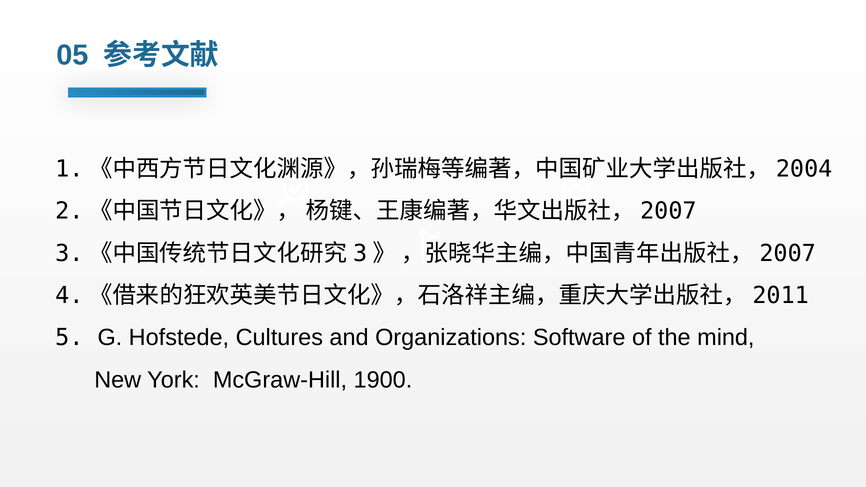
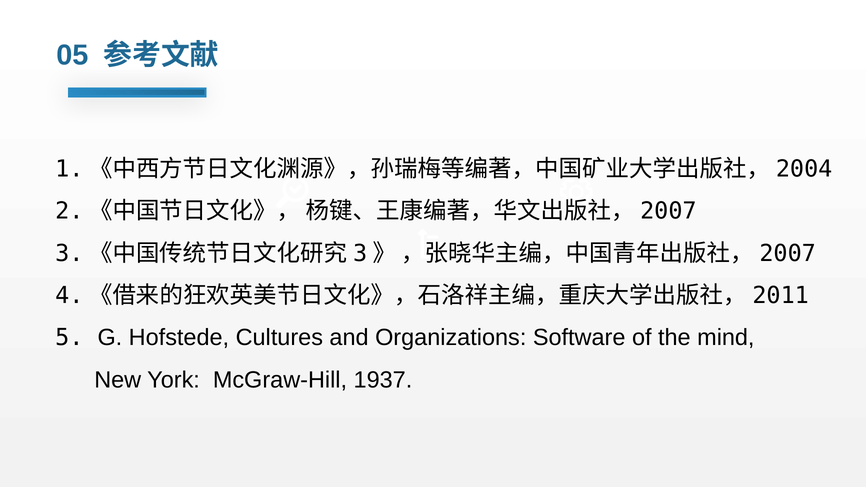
1900: 1900 -> 1937 (383, 380)
